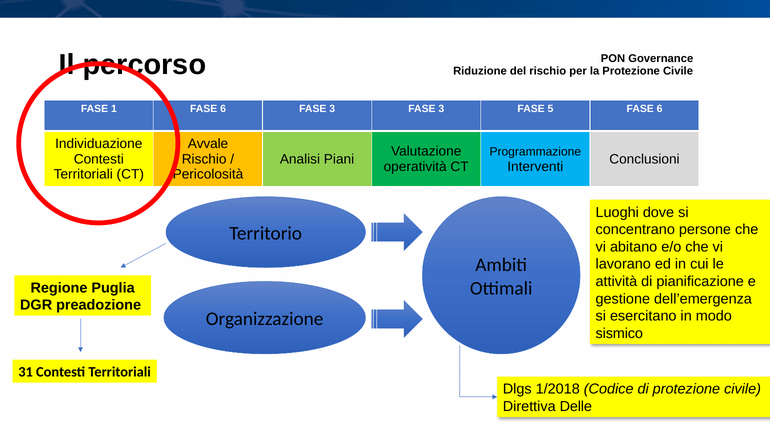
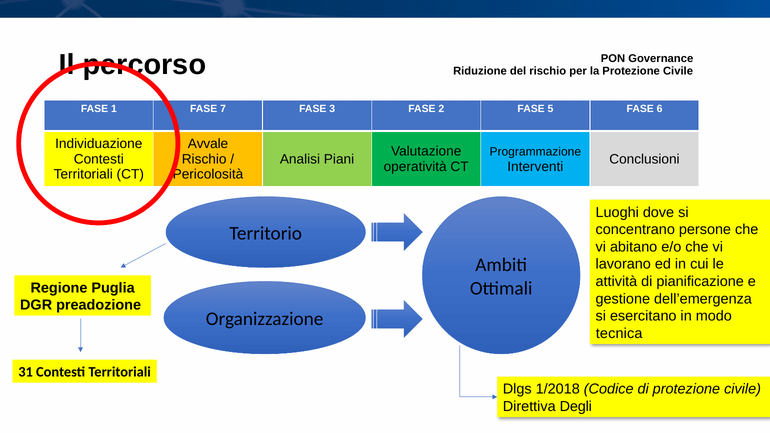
1 FASE 6: 6 -> 7 (223, 109)
3 FASE 3: 3 -> 2 (441, 109)
sismico: sismico -> tecnica (619, 334)
Delle: Delle -> Degli (576, 407)
